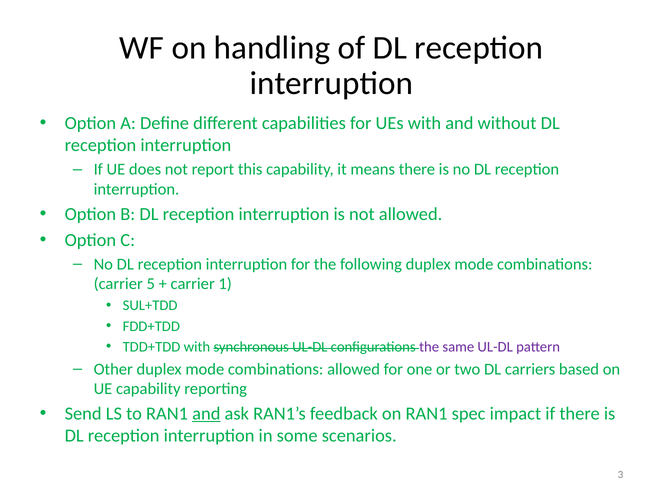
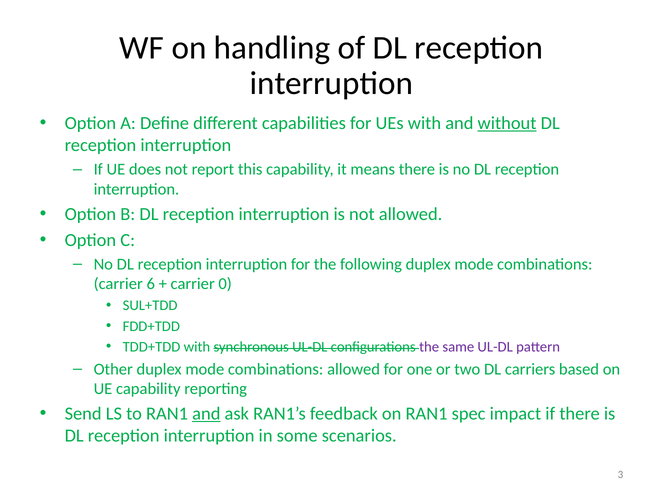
without underline: none -> present (507, 123)
5: 5 -> 6 (151, 284)
1: 1 -> 0 (225, 284)
